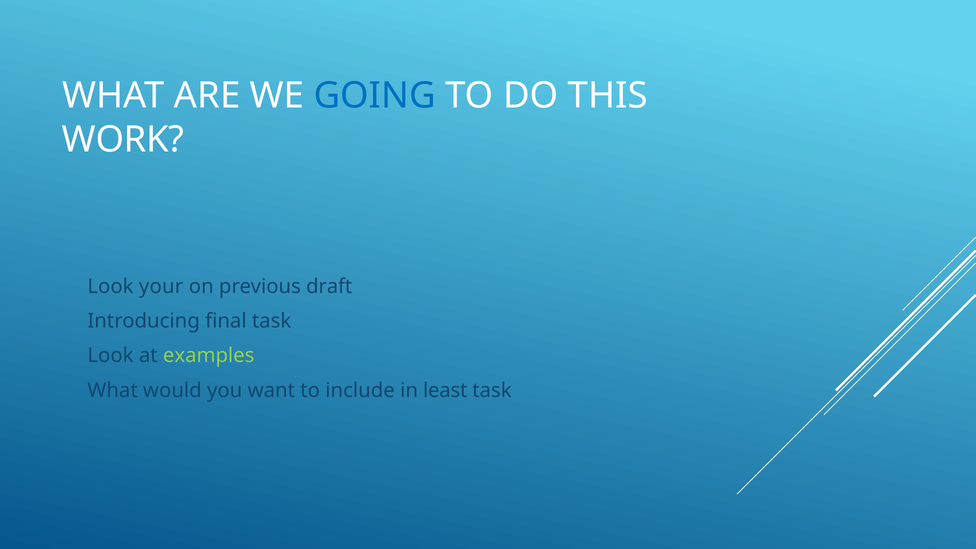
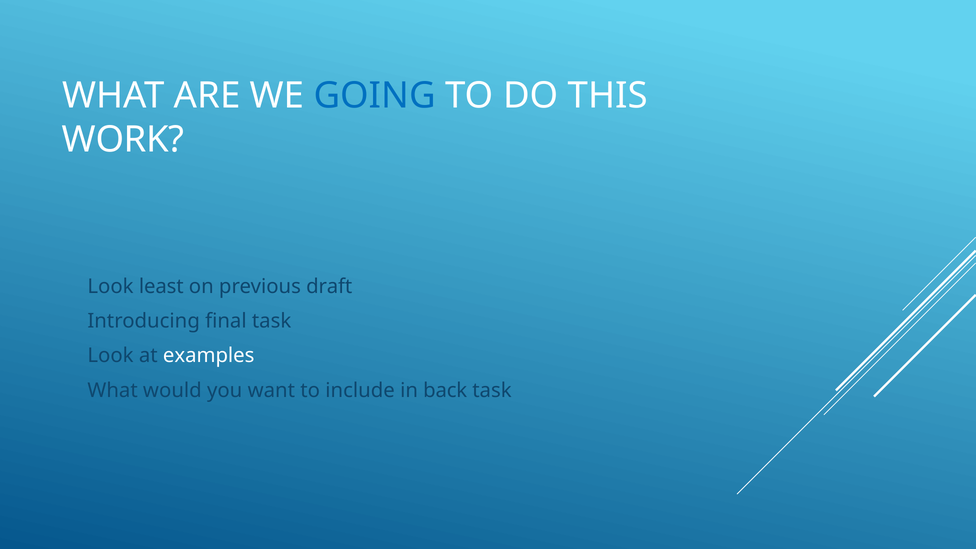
your: your -> least (161, 287)
examples colour: light green -> white (209, 356)
least: least -> back (445, 390)
